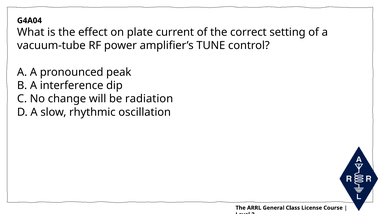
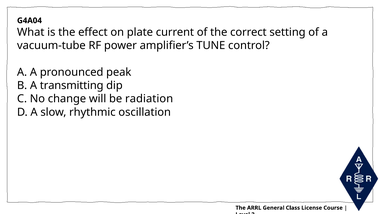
interference: interference -> transmitting (72, 85)
